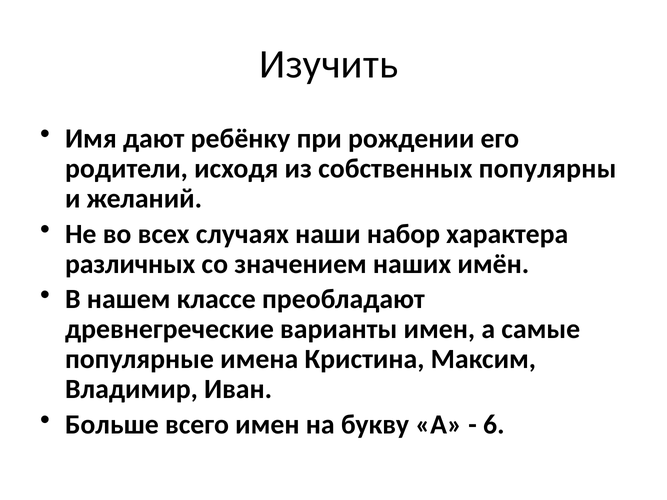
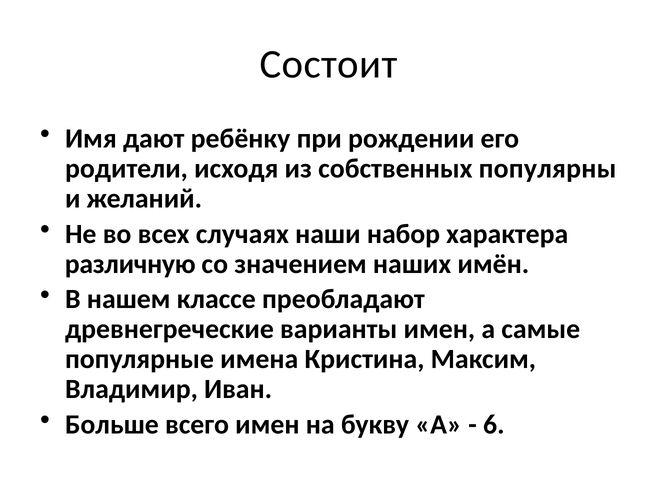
Изучить: Изучить -> Состоит (329, 65)
различных: различных -> различную (130, 264)
